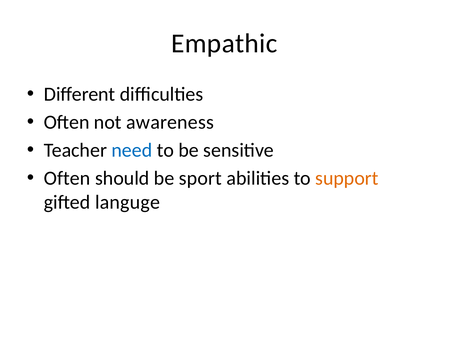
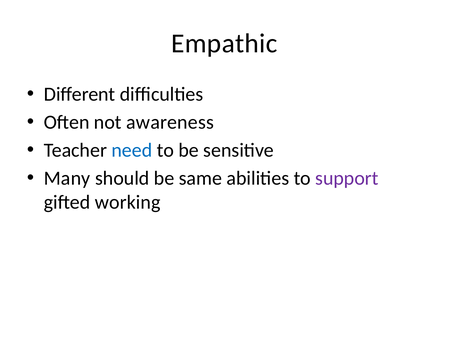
Often: Often -> Many (67, 178)
sport: sport -> same (200, 178)
support colour: orange -> purple (347, 178)
languge: languge -> working (128, 202)
